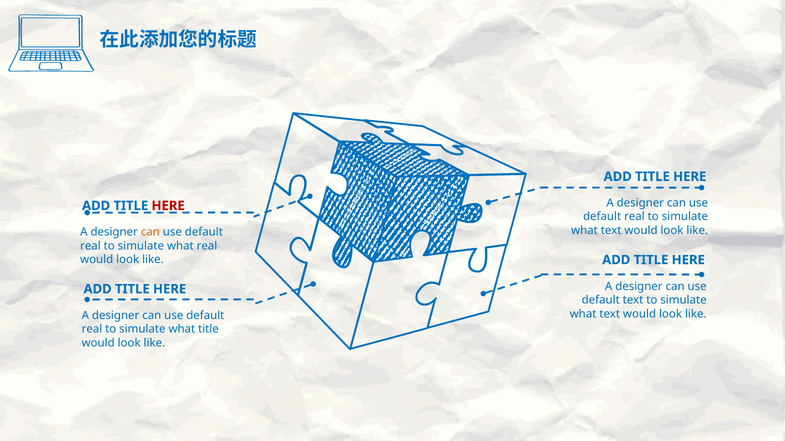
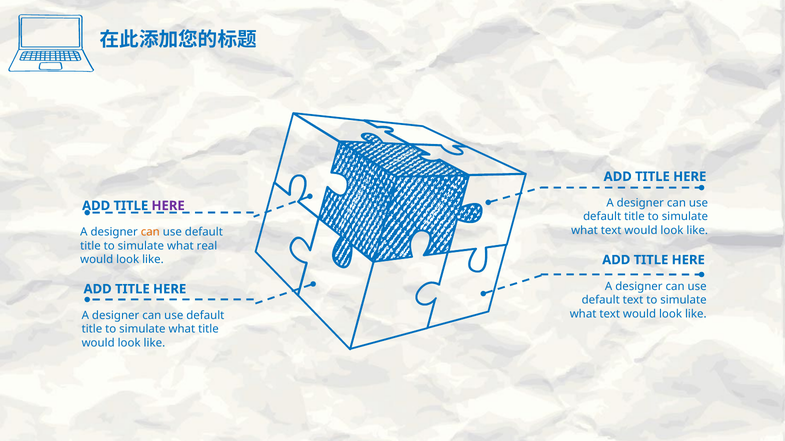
HERE colour: red -> purple (168, 206)
real: real -> title (634, 217)
real: real -> title (90, 246)
real: real -> title (92, 330)
